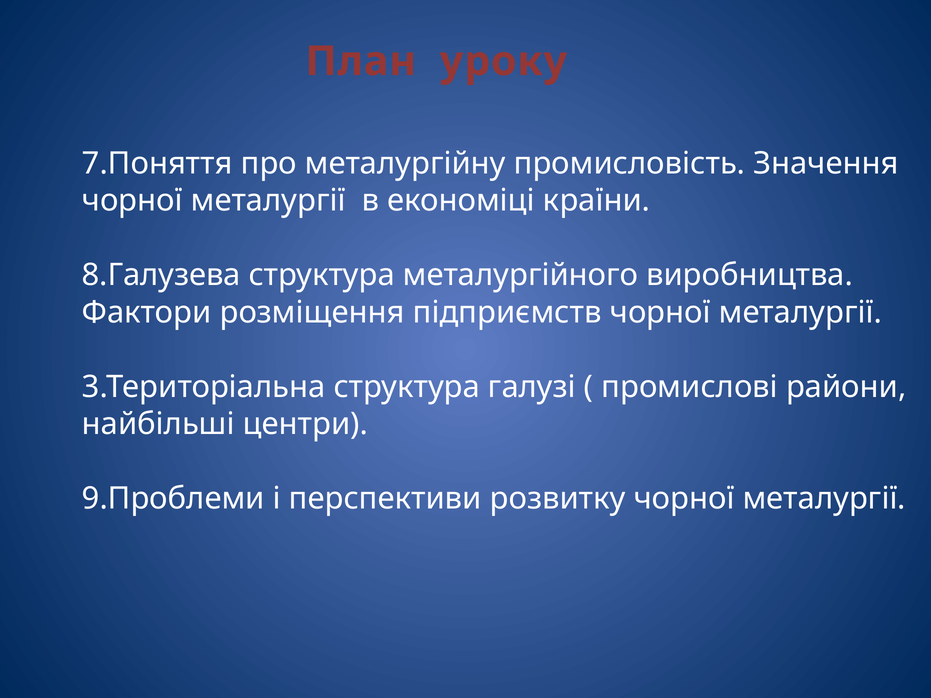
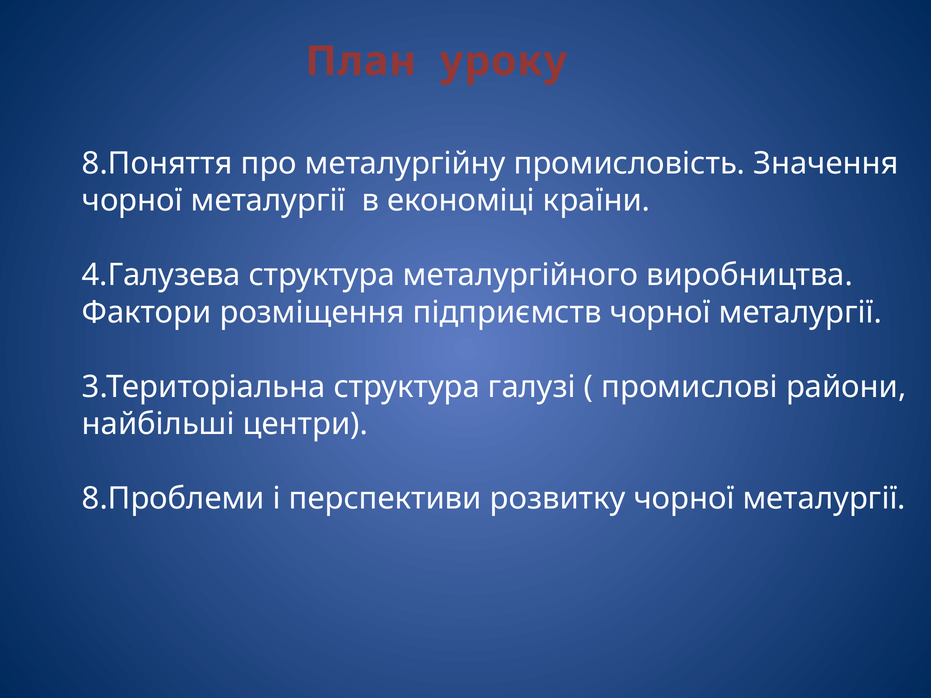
7.Поняття: 7.Поняття -> 8.Поняття (157, 164)
8.Галузева: 8.Галузева -> 4.Галузева (161, 275)
9.Проблеми: 9.Проблеми -> 8.Проблеми (173, 499)
